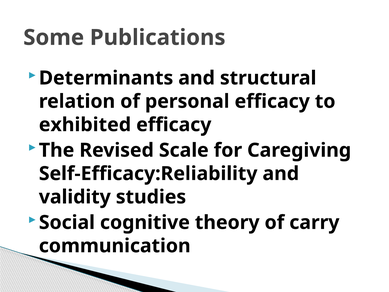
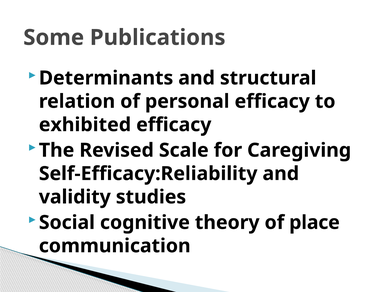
carry: carry -> place (314, 222)
